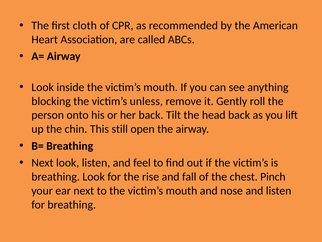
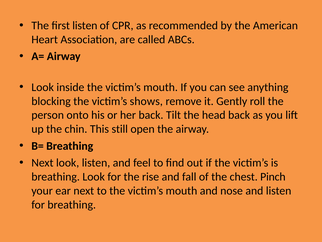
first cloth: cloth -> listen (85, 25)
unless: unless -> shows (146, 101)
